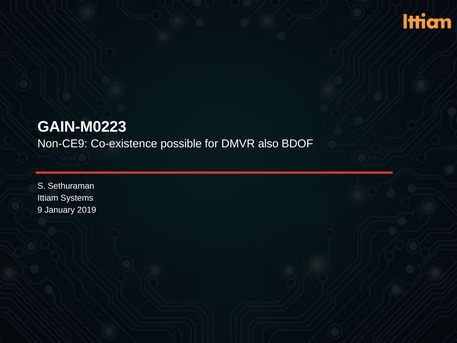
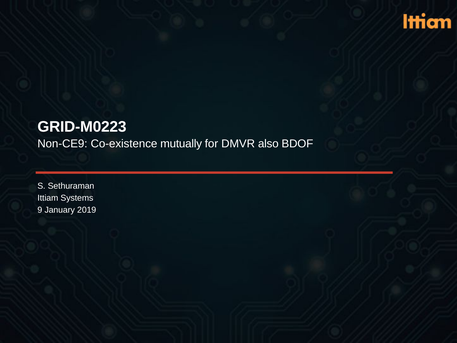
GAIN-M0223: GAIN-M0223 -> GRID-M0223 (82, 127)
possible: possible -> mutually (181, 144)
